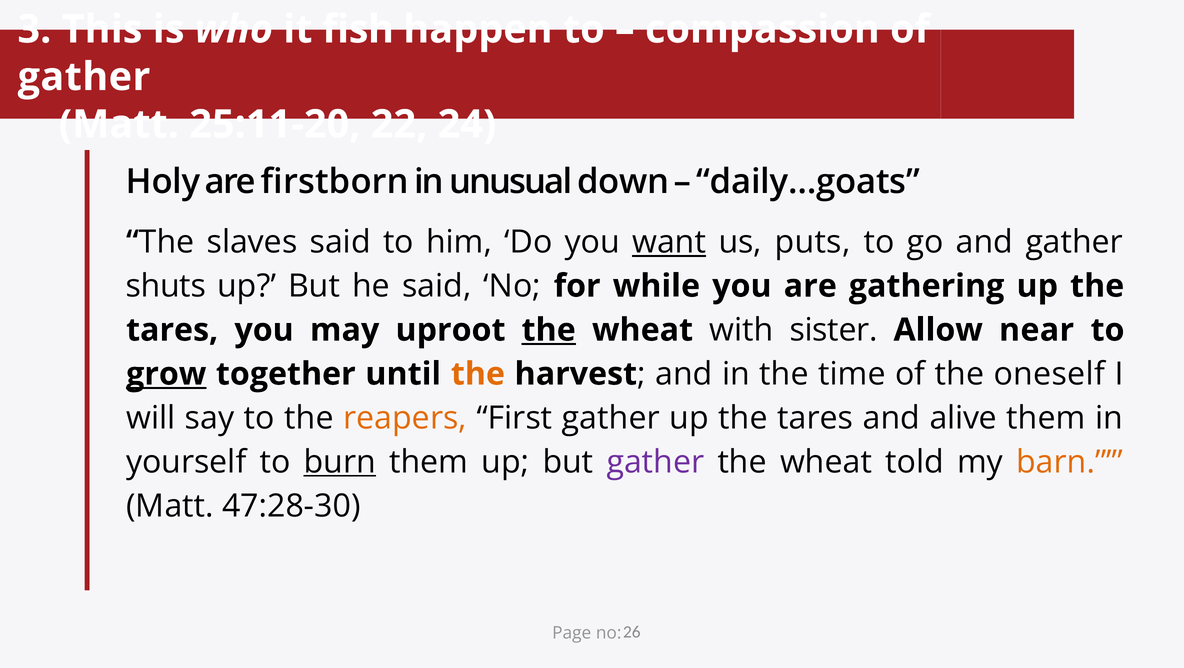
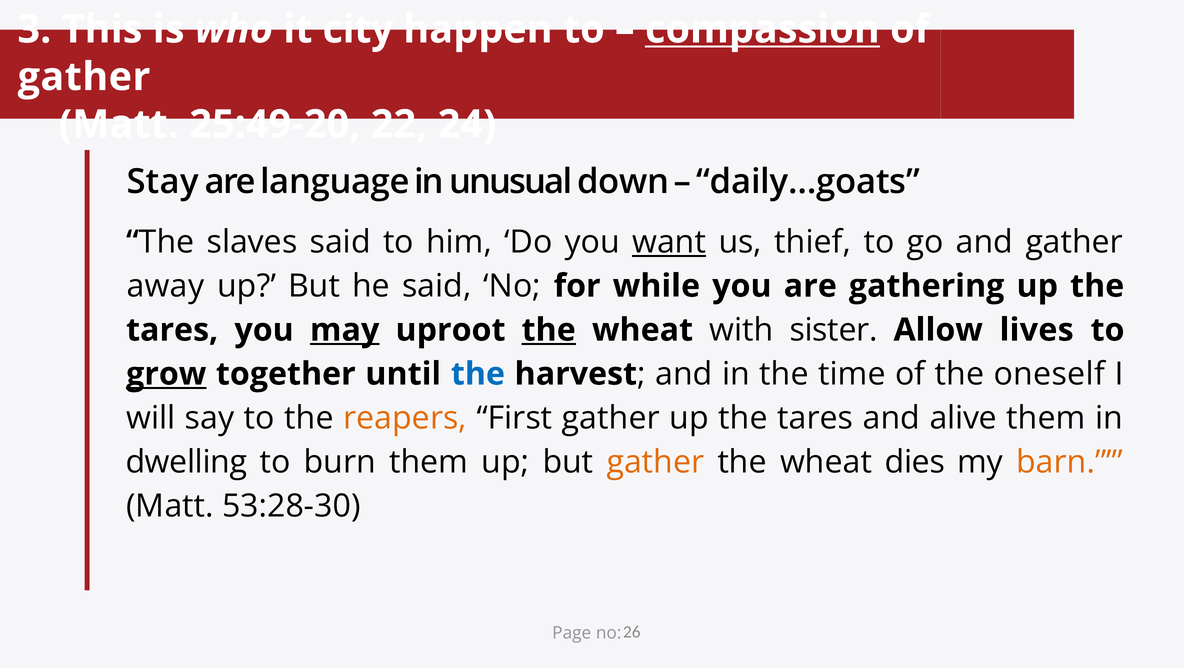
fish: fish -> city (358, 29)
compassion underline: none -> present (762, 29)
25:11-20: 25:11-20 -> 25:49-20 (275, 124)
Holy: Holy -> Stay (163, 182)
firstborn: firstborn -> language (335, 182)
puts: puts -> thief (813, 242)
shuts: shuts -> away (165, 286)
may underline: none -> present (345, 330)
near: near -> lives (1037, 330)
the colour: orange -> blue (478, 374)
yourself: yourself -> dwelling (186, 462)
burn underline: present -> none (340, 462)
gather colour: purple -> orange (655, 462)
told: told -> dies (915, 462)
47:28-30: 47:28-30 -> 53:28-30 (291, 506)
